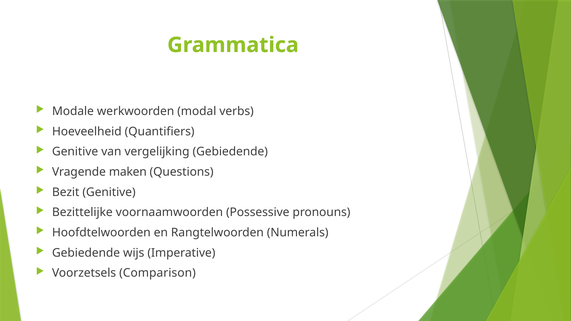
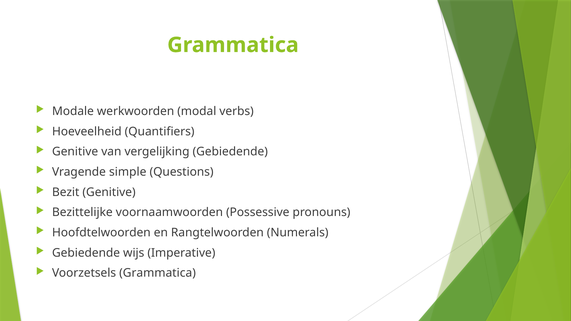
maken: maken -> simple (128, 172)
Voorzetsels Comparison: Comparison -> Grammatica (158, 273)
